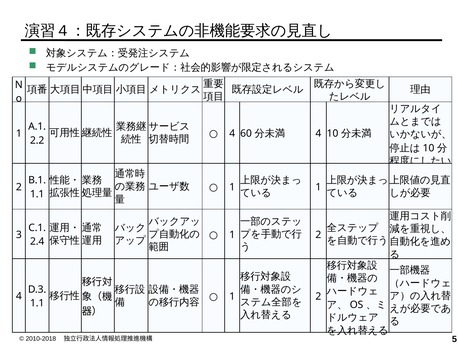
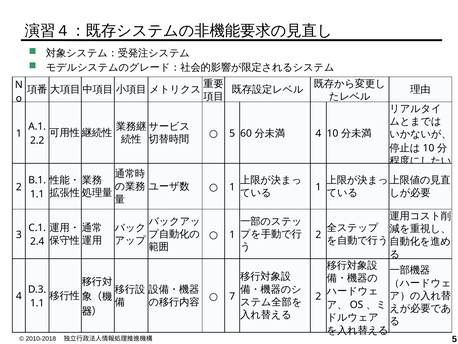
4: 4 -> 5 (232, 133)
1: 1 -> 7 (232, 296)
